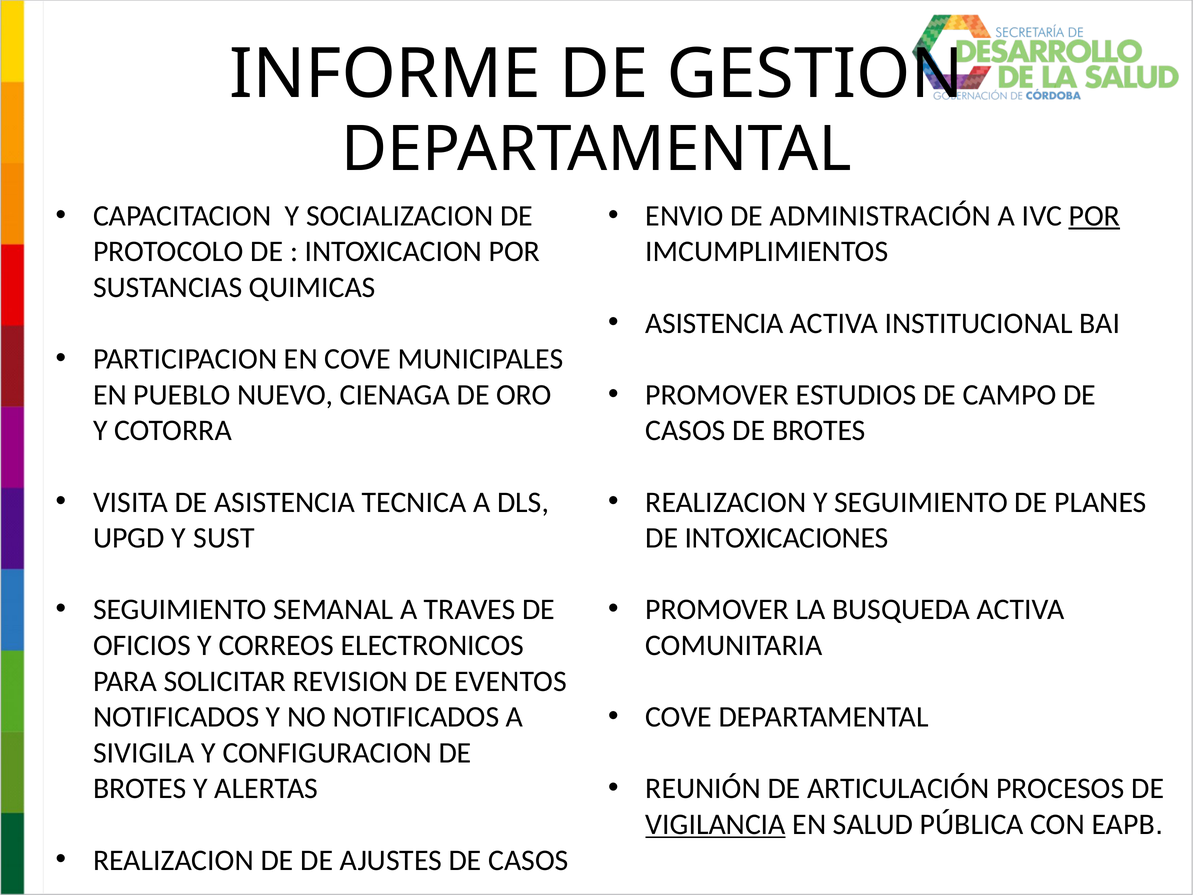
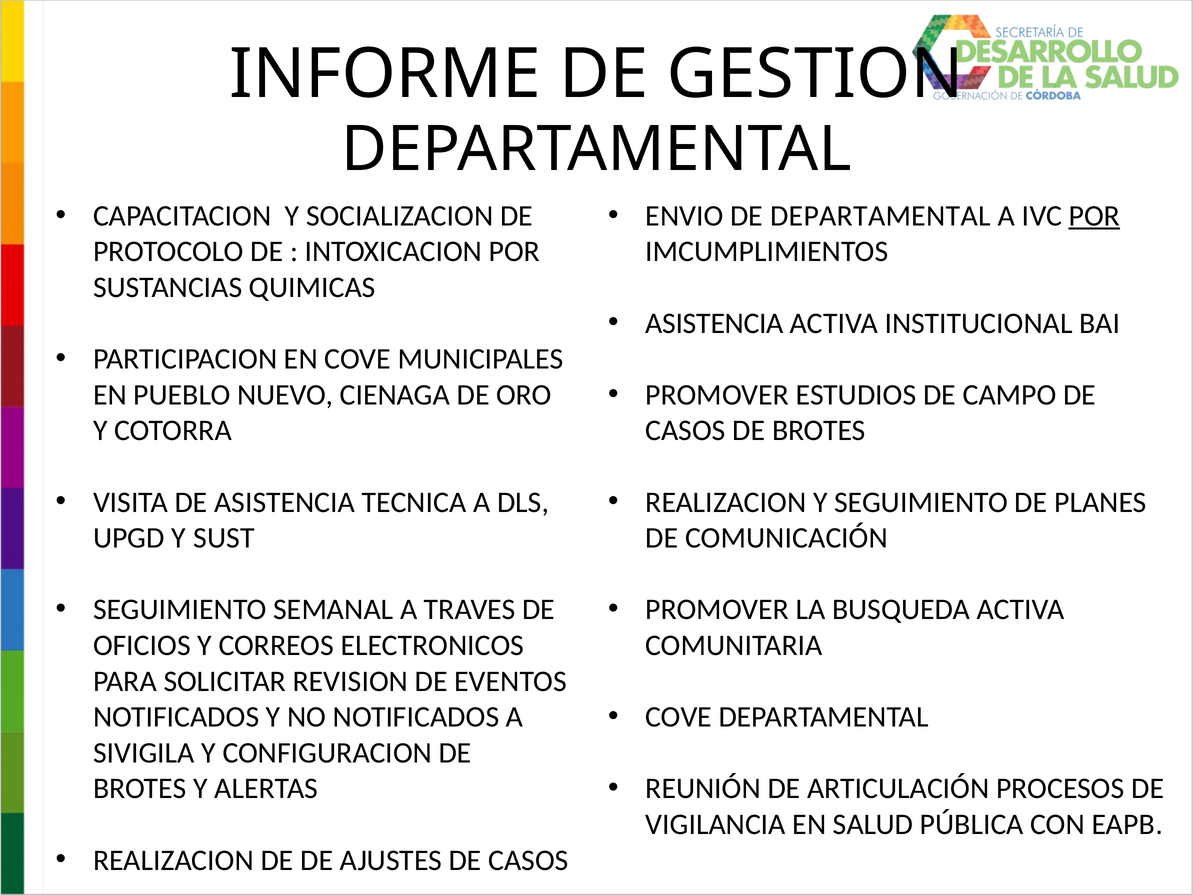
DE ADMINISTRACIÓN: ADMINISTRACIÓN -> DEPARTAMENTAL (880, 216)
INTOXICACIONES: INTOXICACIONES -> COMUNICACIÓN (787, 538)
VIGILANCIA underline: present -> none (716, 824)
